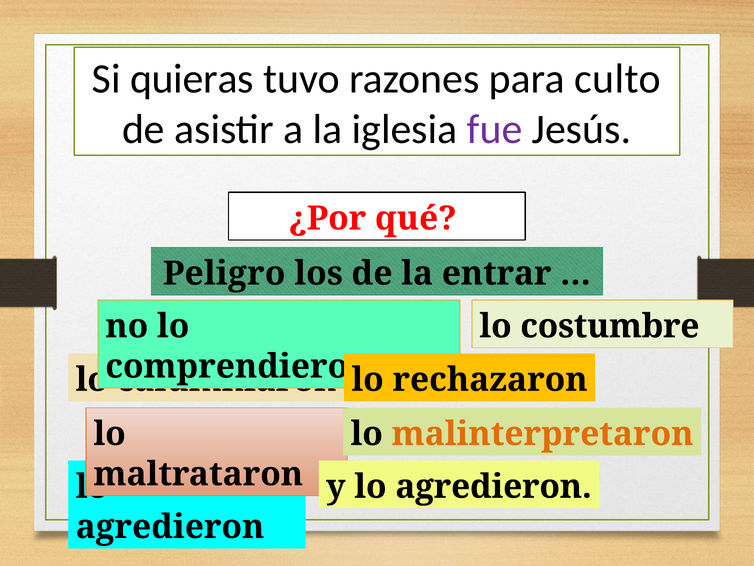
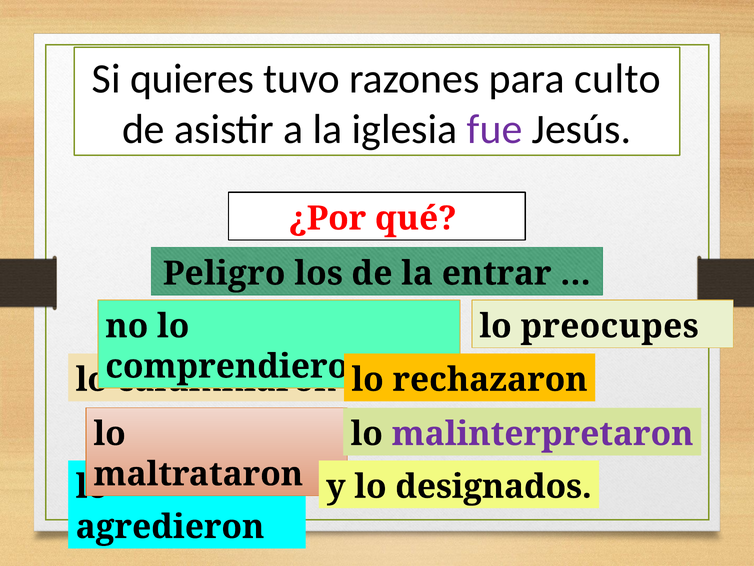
quieras: quieras -> quieres (192, 79)
costumbre: costumbre -> preocupes (610, 326)
malinterpretaron colour: orange -> purple (543, 434)
y lo agredieron: agredieron -> designados (494, 486)
